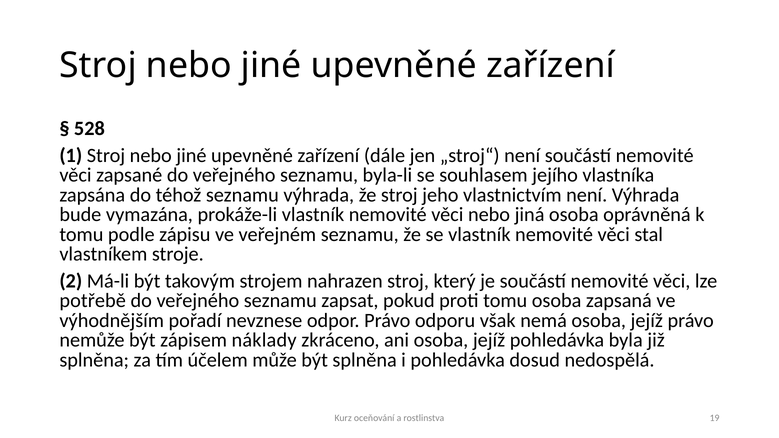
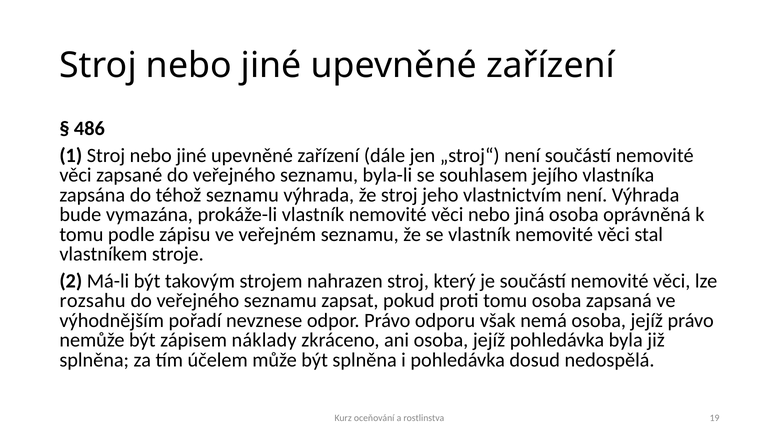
528: 528 -> 486 (89, 129)
potřebě: potřebě -> rozsahu (93, 301)
